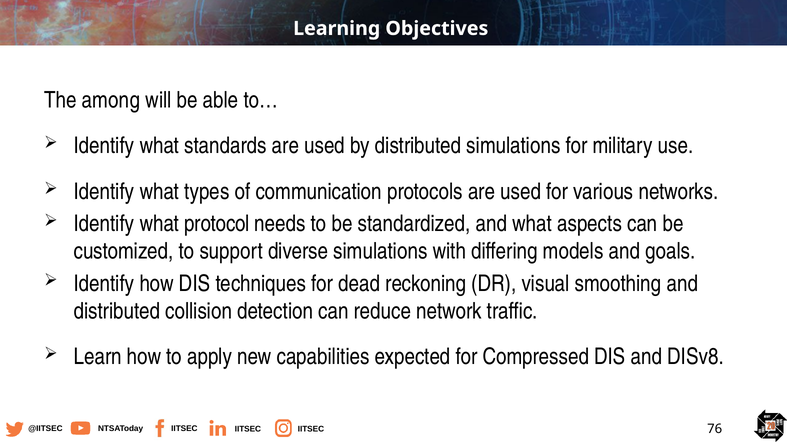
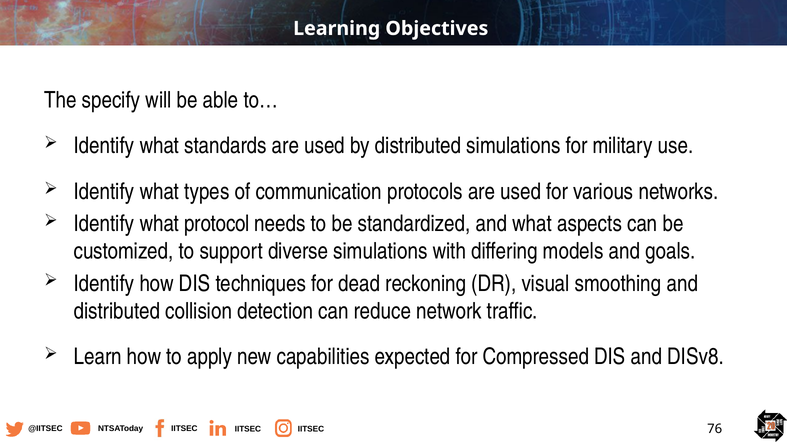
among: among -> specify (111, 100)
